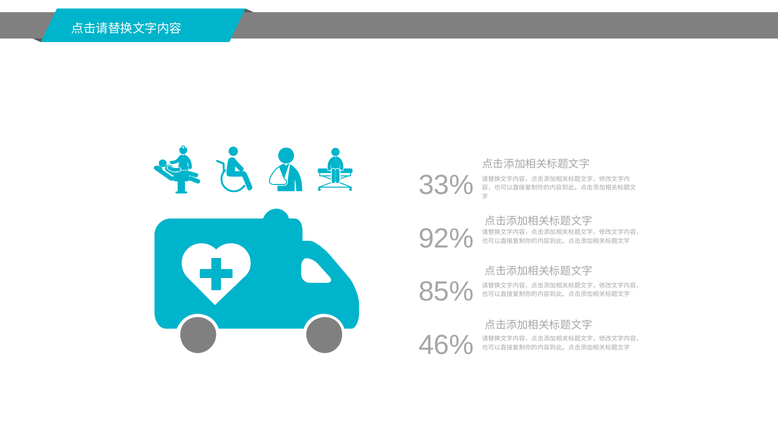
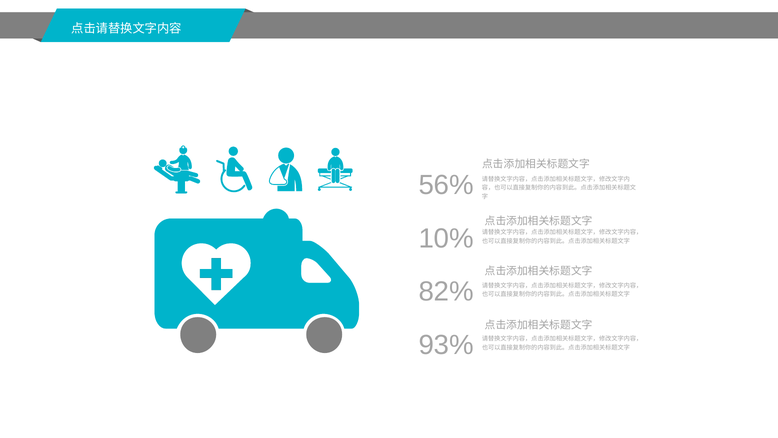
33%: 33% -> 56% (446, 185)
92%: 92% -> 10% (446, 238)
85%: 85% -> 82% (446, 292)
46%: 46% -> 93% (446, 345)
